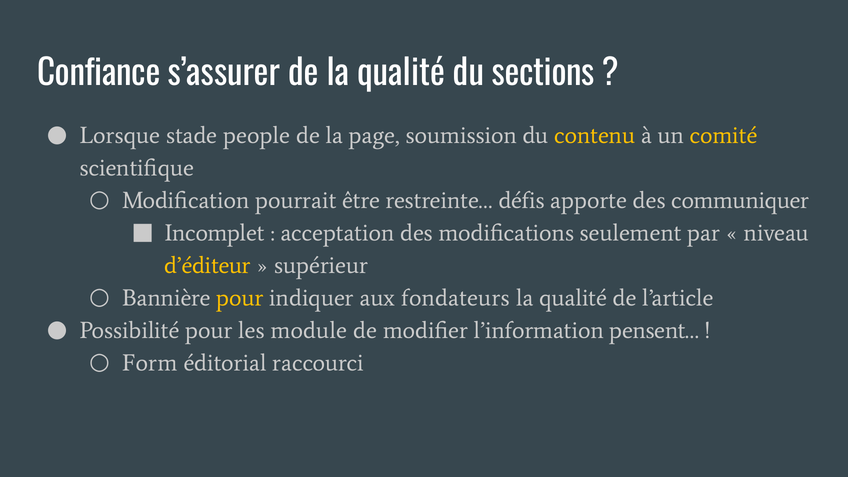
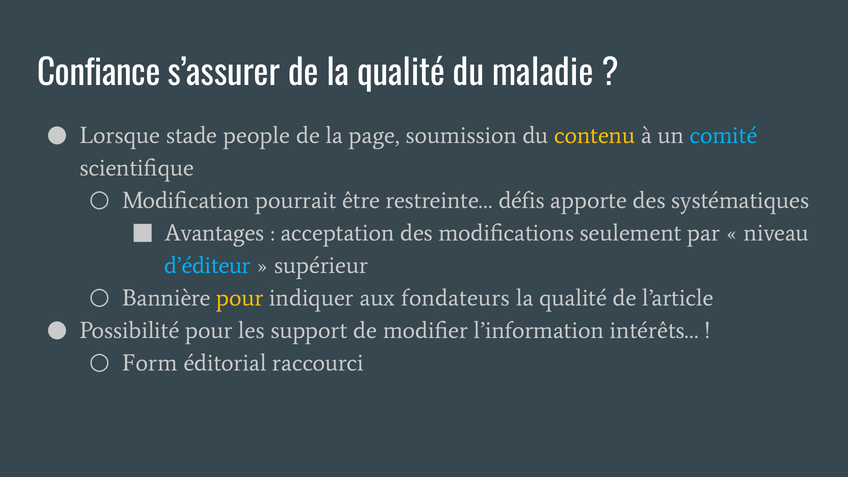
sections: sections -> maladie (543, 73)
comité colour: yellow -> light blue (724, 135)
communiquer: communiquer -> systématiques (740, 200)
Incomplet: Incomplet -> Avantages (215, 233)
d’éditeur colour: yellow -> light blue (208, 265)
module: module -> support (309, 330)
pensent…: pensent… -> intérêts… (654, 330)
